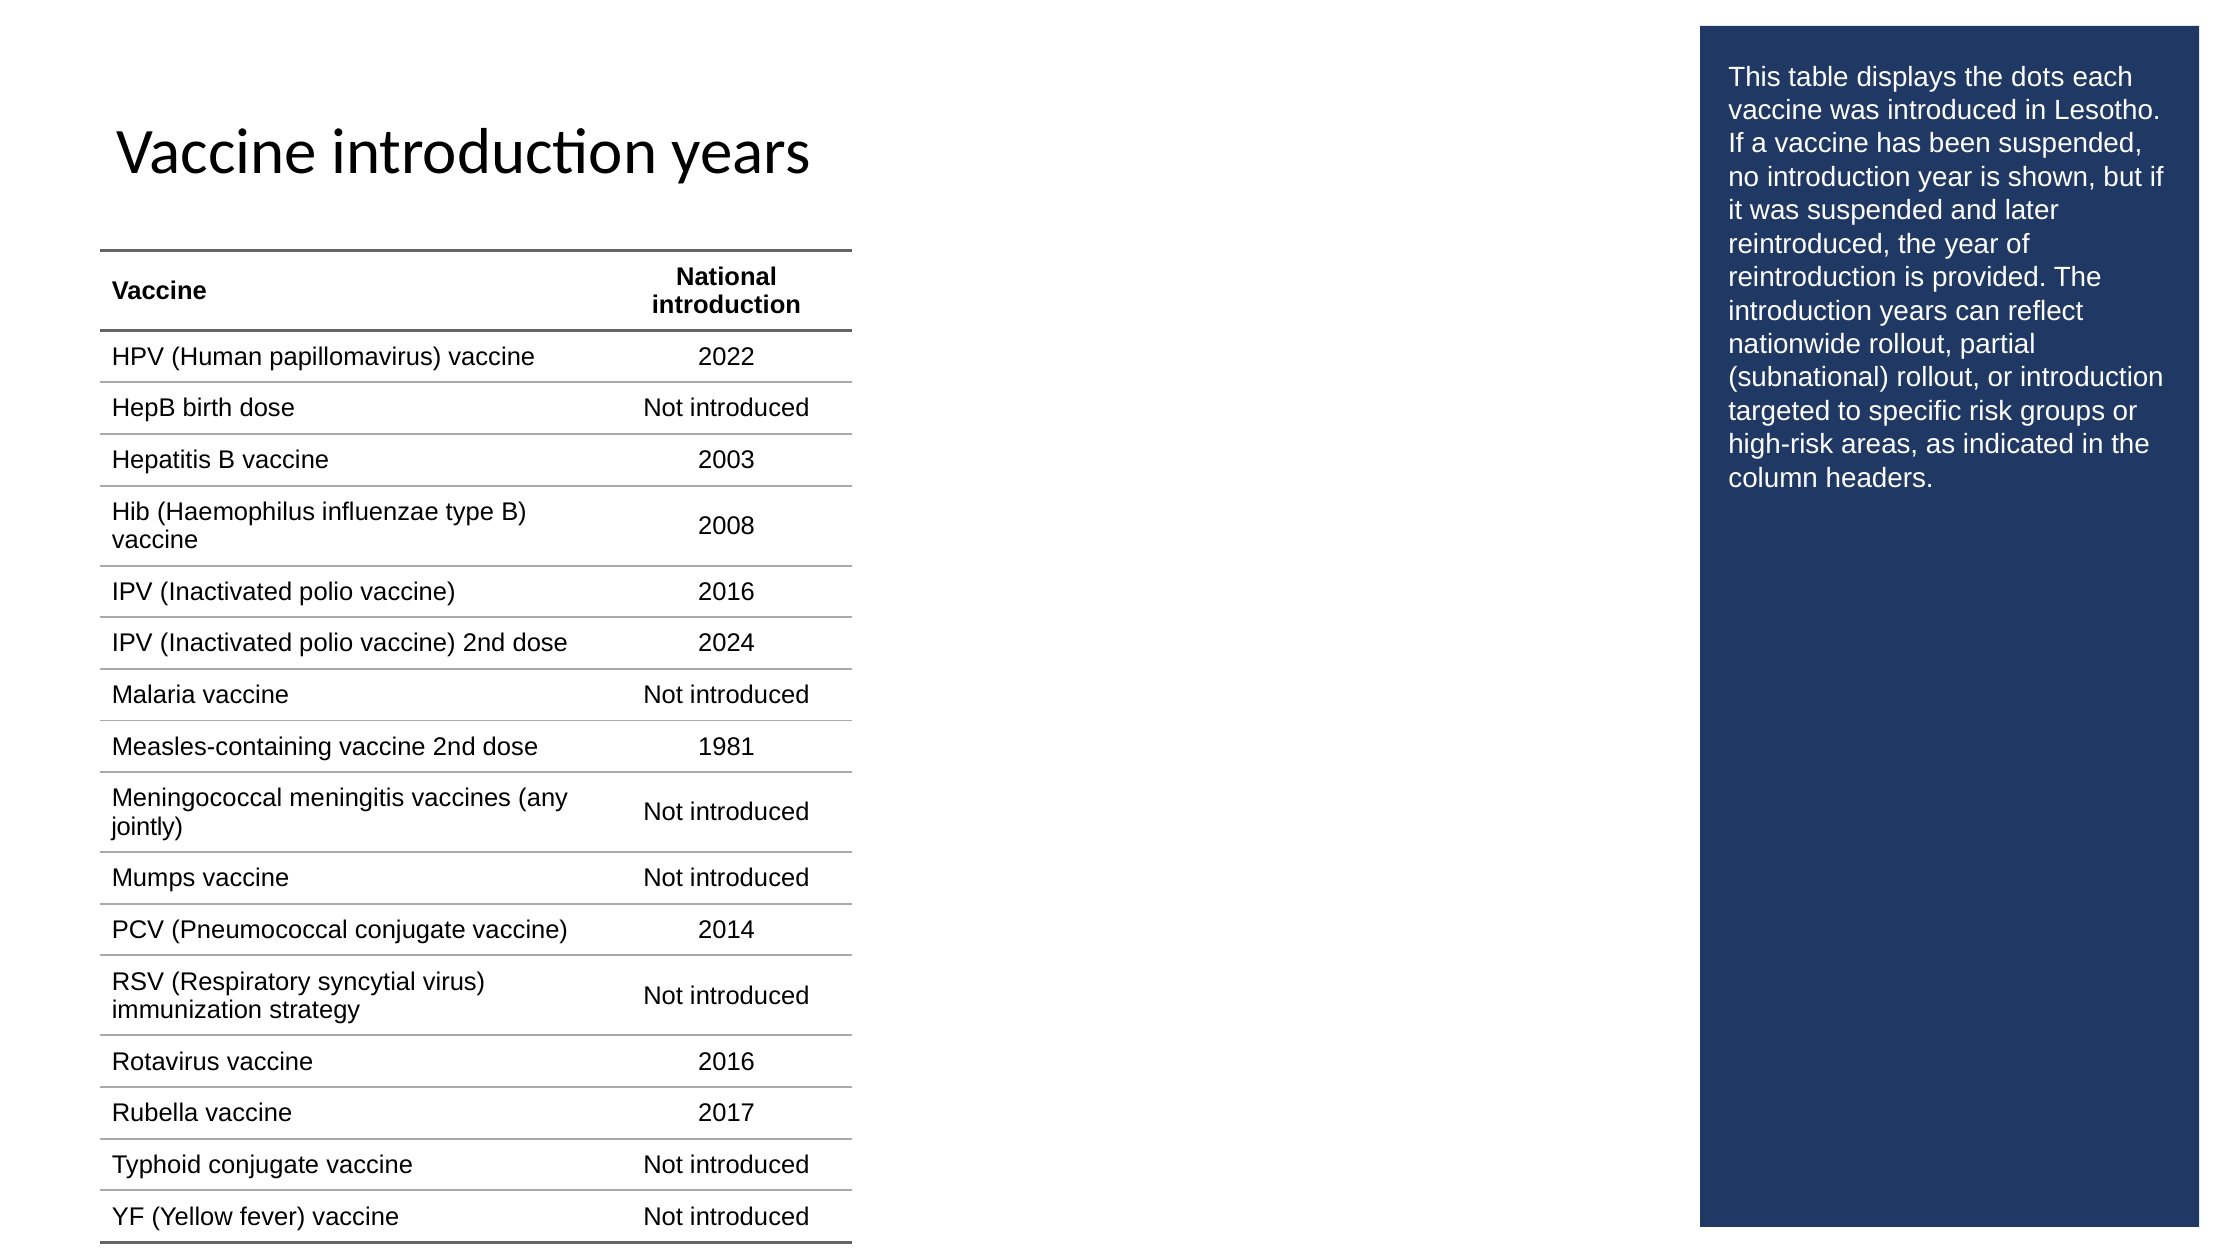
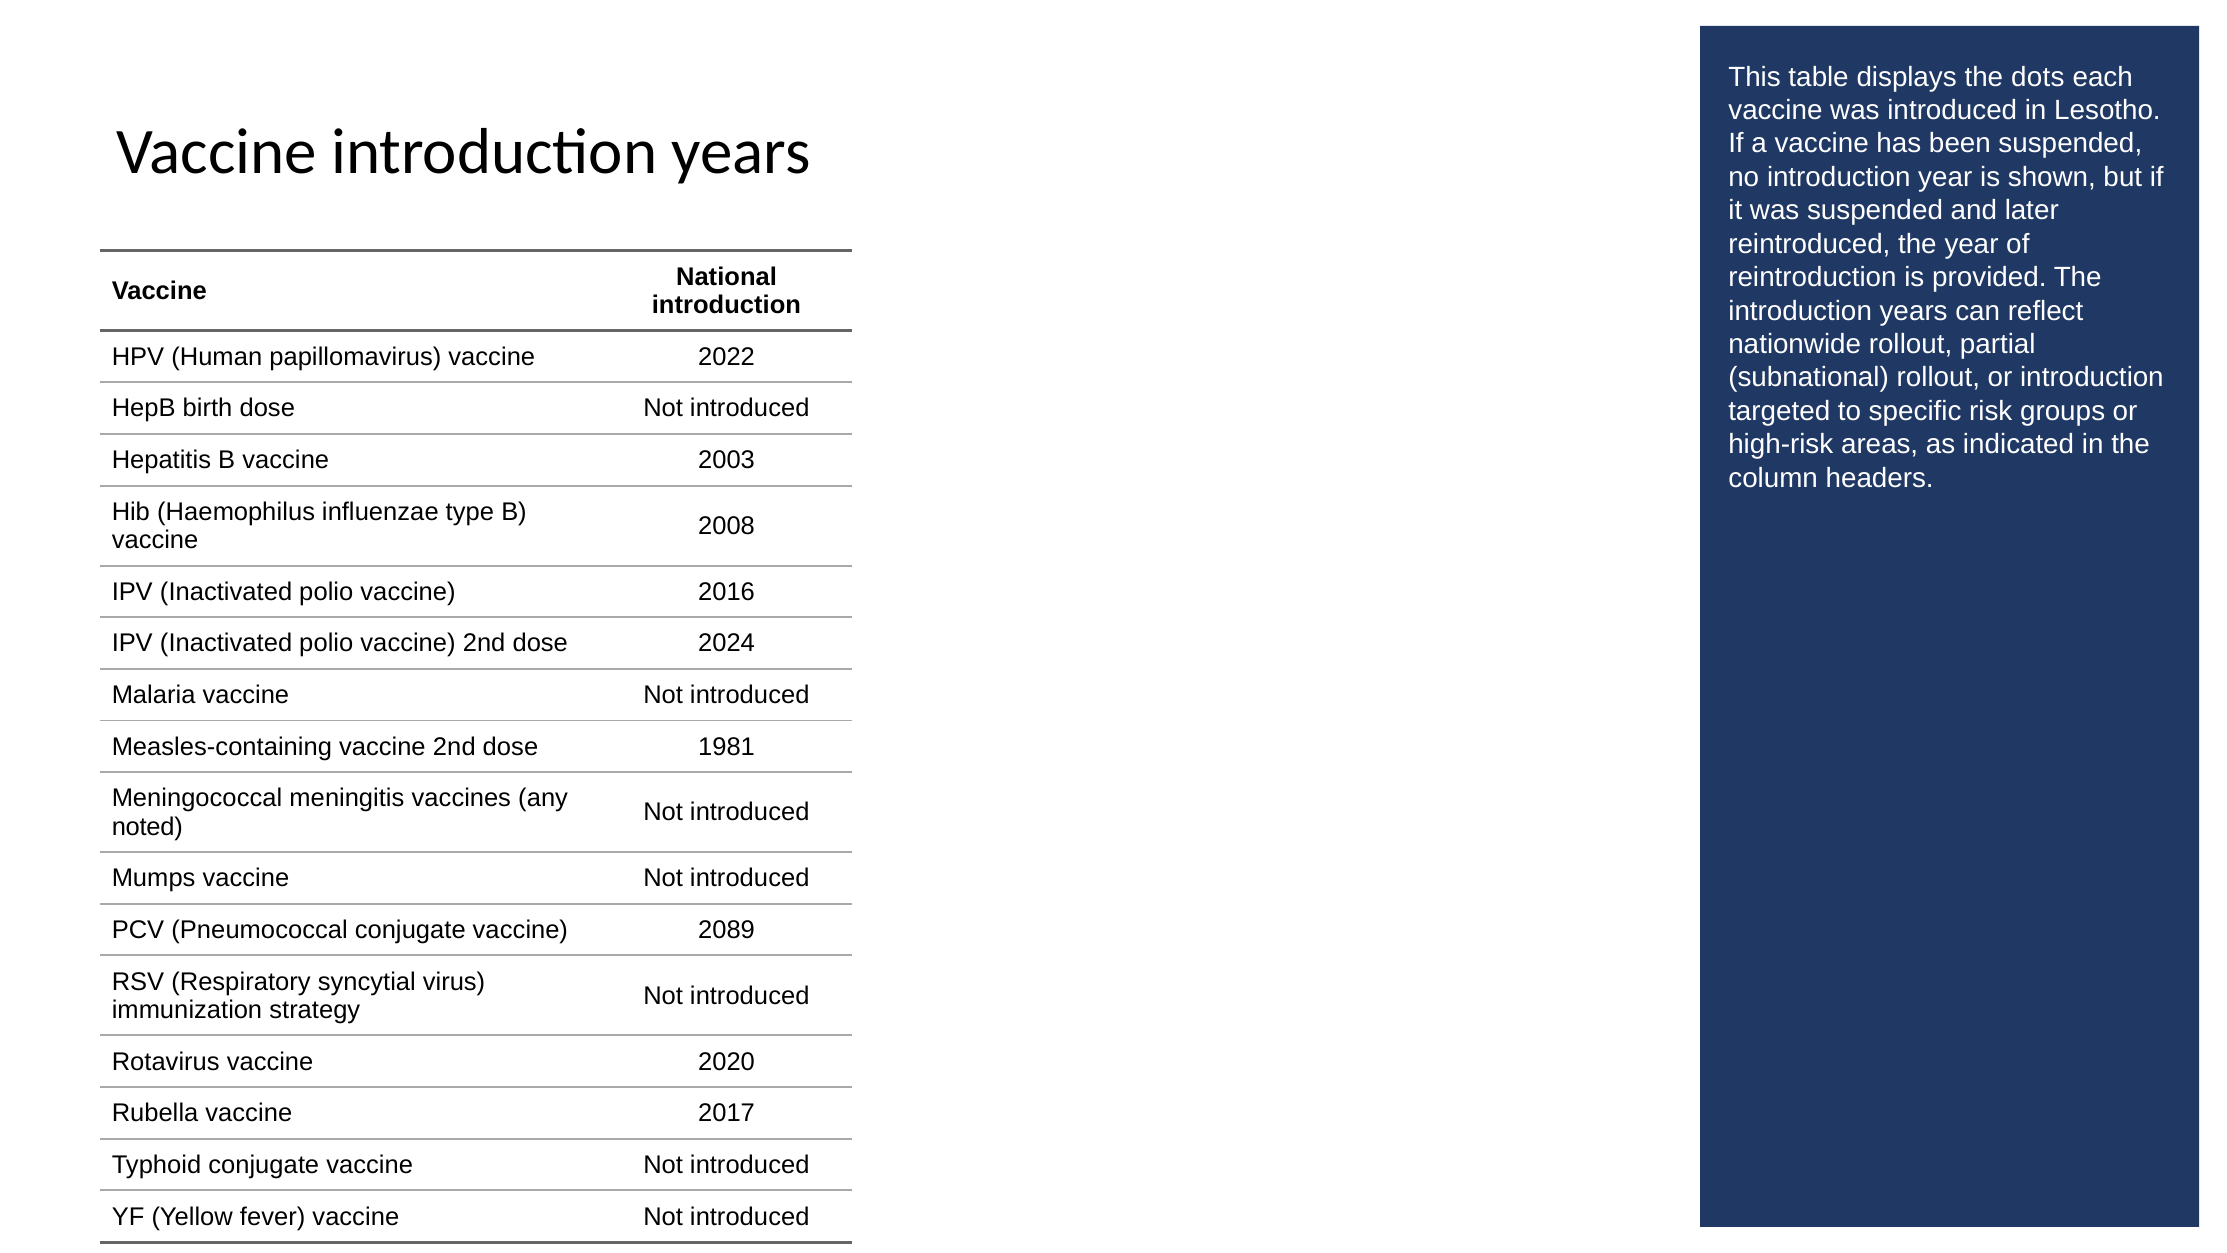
jointly: jointly -> noted (147, 827)
2014: 2014 -> 2089 (727, 930)
Rotavirus vaccine 2016: 2016 -> 2020 (727, 1061)
